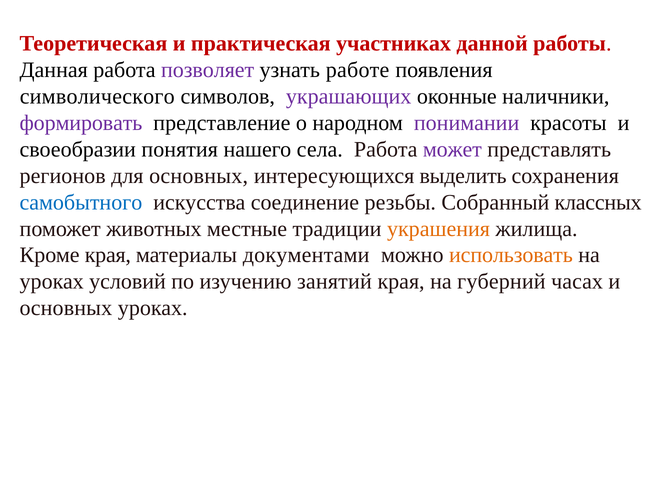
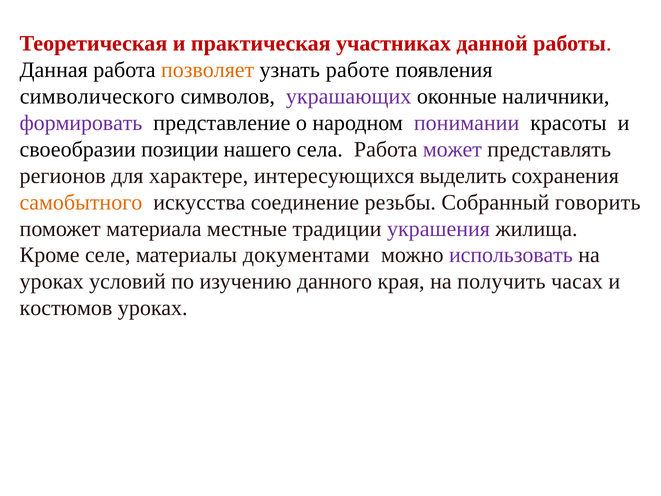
позволяет colour: purple -> orange (208, 70)
понятия: понятия -> позиции (180, 149)
для основных: основных -> характере (199, 176)
самобытного colour: blue -> orange (81, 202)
классных: классных -> говорить (598, 202)
животных: животных -> материала (154, 229)
украшения colour: orange -> purple (439, 229)
Кроме края: края -> селе (108, 255)
использовать colour: orange -> purple (511, 255)
занятий: занятий -> данного (335, 282)
губерний: губерний -> получить (501, 282)
основных: основных -> костюмов (66, 308)
